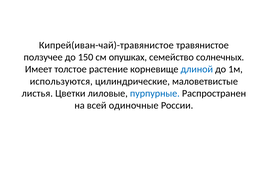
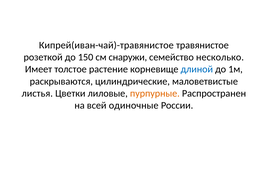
ползучее: ползучее -> розеткой (43, 57)
опушках: опушках -> снаружи (128, 57)
солнечных: солнечных -> несколько (220, 57)
используются: используются -> раскрываются (61, 81)
пурпурные colour: blue -> orange (155, 93)
